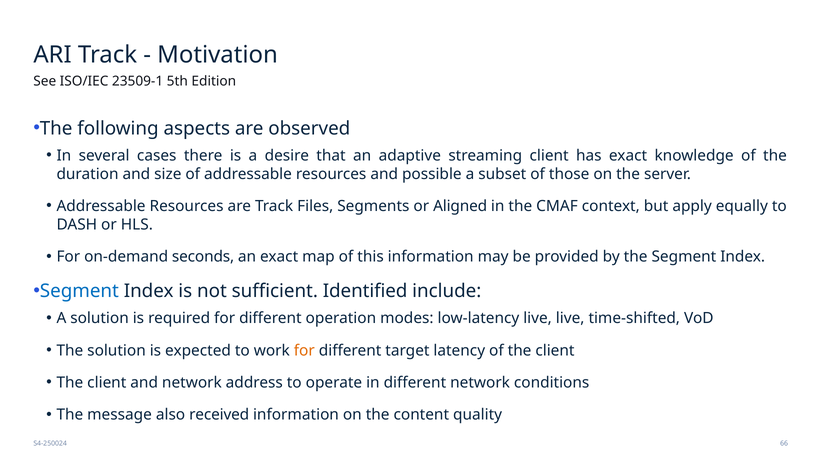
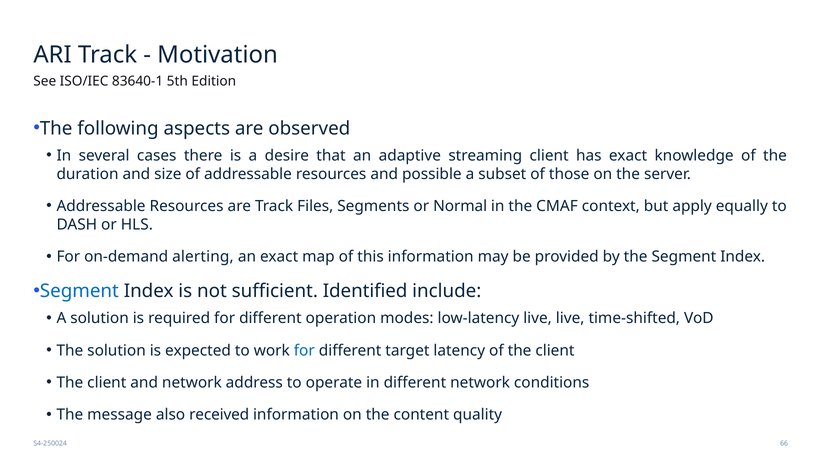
23509-1: 23509-1 -> 83640-1 (138, 81)
Aligned: Aligned -> Normal (460, 206)
seconds: seconds -> alerting (203, 257)
for colour: orange -> blue (304, 351)
